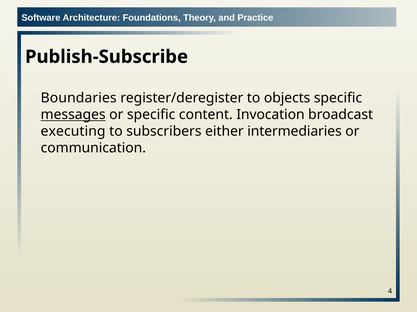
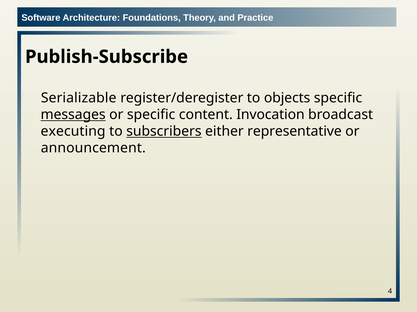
Boundaries: Boundaries -> Serializable (79, 98)
subscribers underline: none -> present (164, 132)
intermediaries: intermediaries -> representative (295, 132)
communication: communication -> announcement (93, 148)
